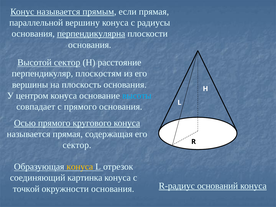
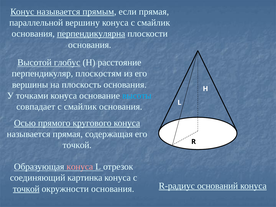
конуса с радиусы: радиусы -> смайлик (154, 23)
Высотой сектор: сектор -> глобус (67, 63)
центром: центром -> точками (32, 96)
совпадает с прямого: прямого -> смайлик (80, 107)
сектор: сектор -> точкой (77, 145)
конуса colour: yellow -> pink (80, 167)
точкой underline: none -> present (26, 189)
